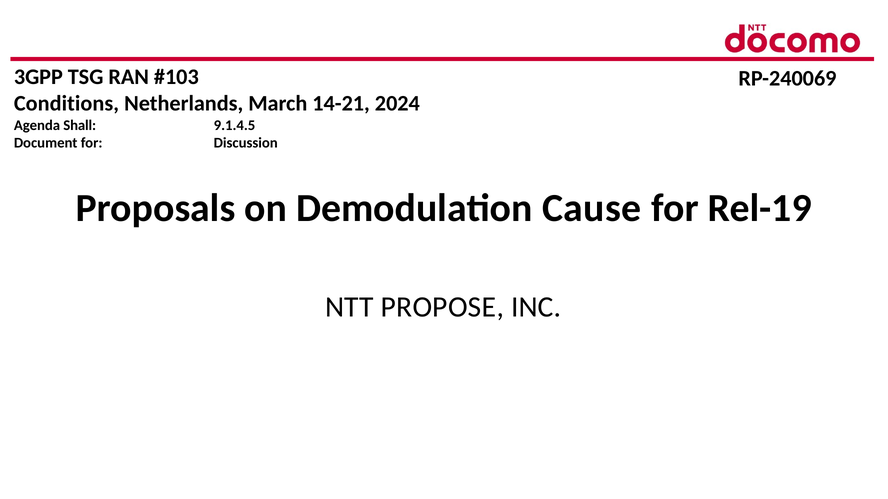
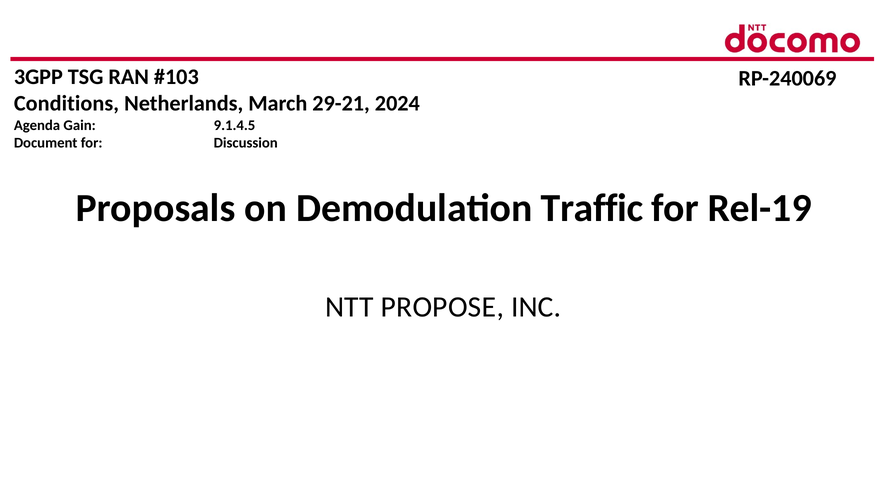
14-21: 14-21 -> 29-21 (341, 104)
Shall: Shall -> Gain (80, 125)
Cause: Cause -> Traffic (592, 208)
